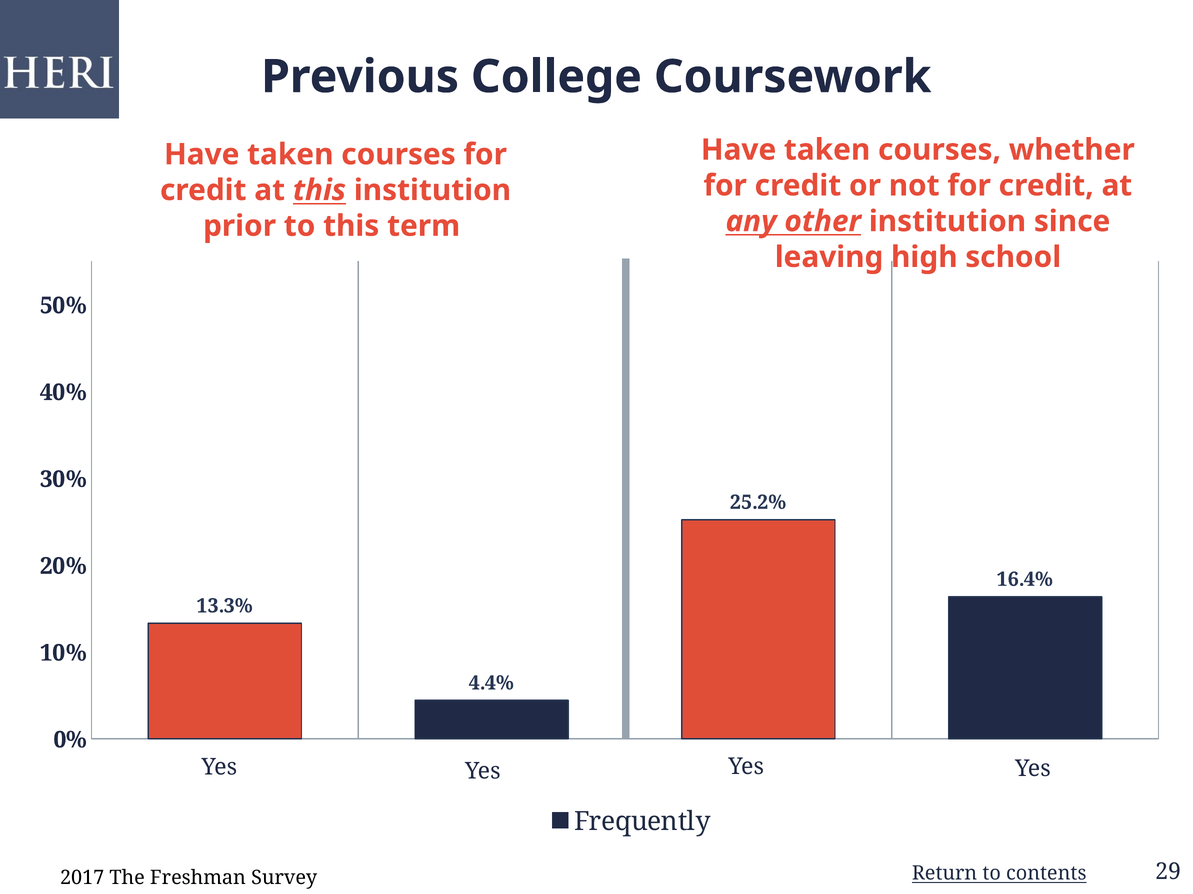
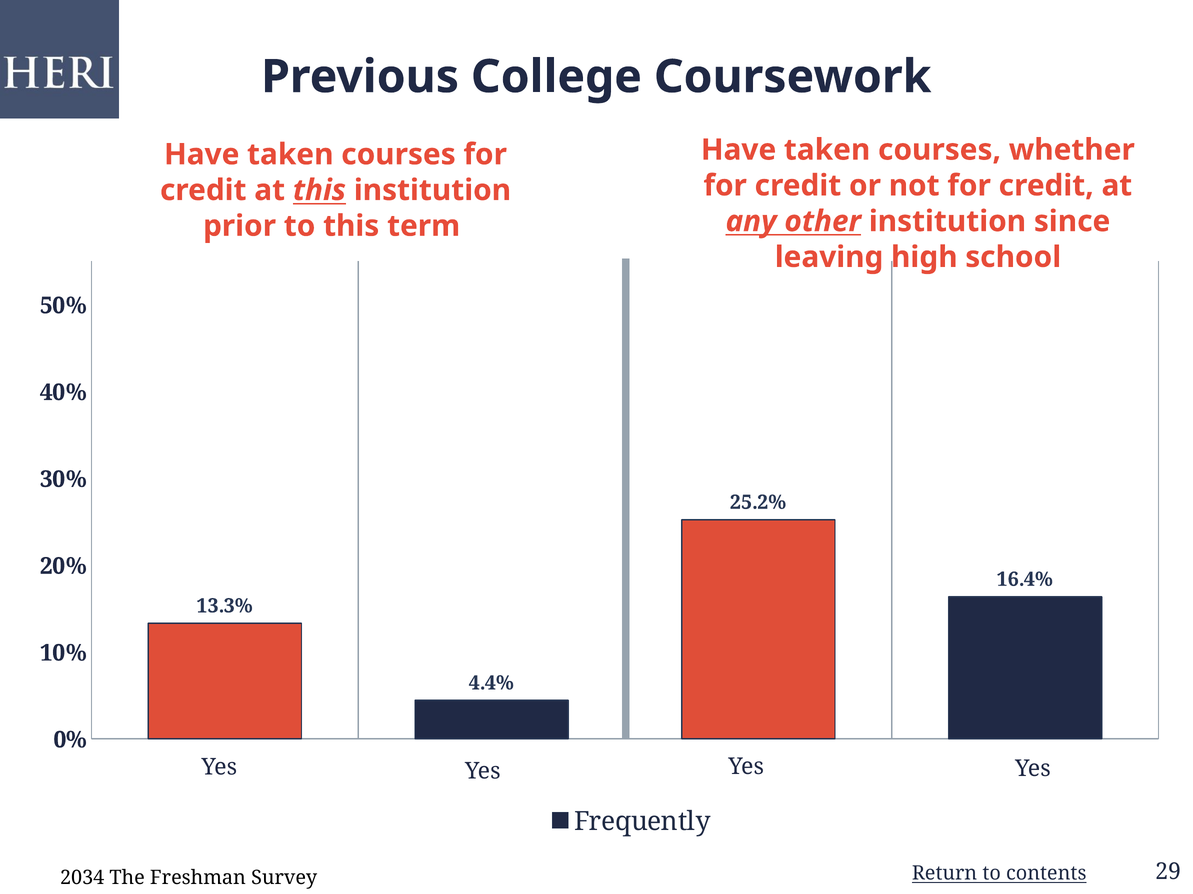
2017: 2017 -> 2034 (82, 878)
